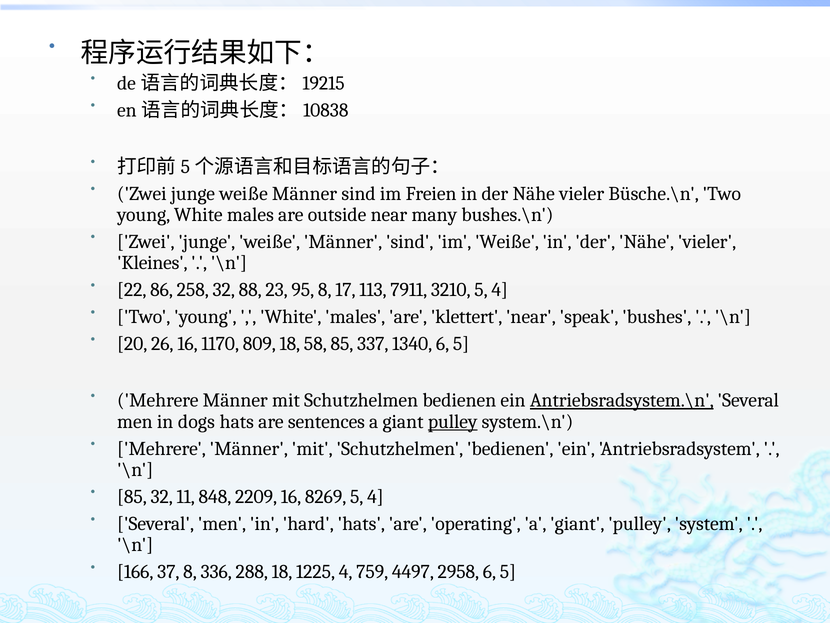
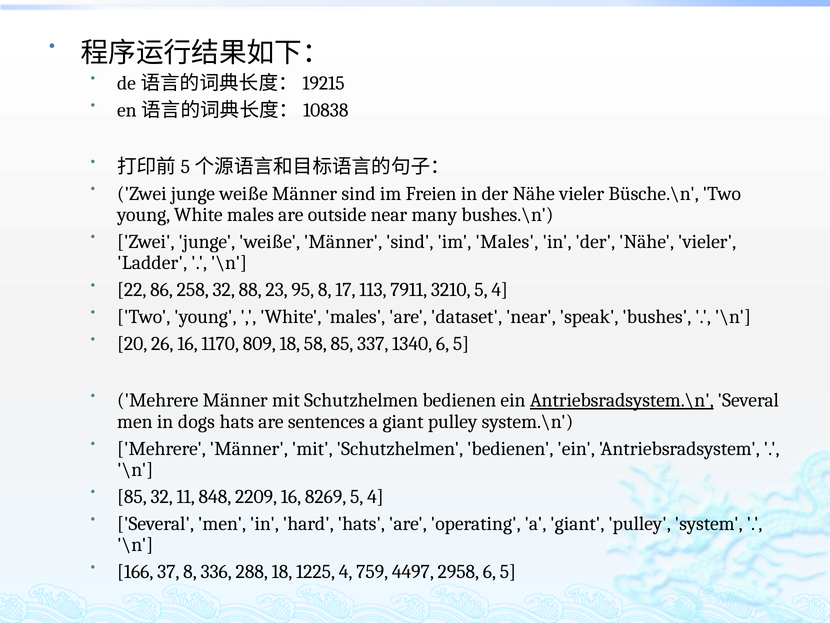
im Weiße: Weiße -> Males (507, 242)
Kleines: Kleines -> Ladder (152, 263)
klettert: klettert -> dataset (467, 317)
pulley underline: present -> none (453, 421)
